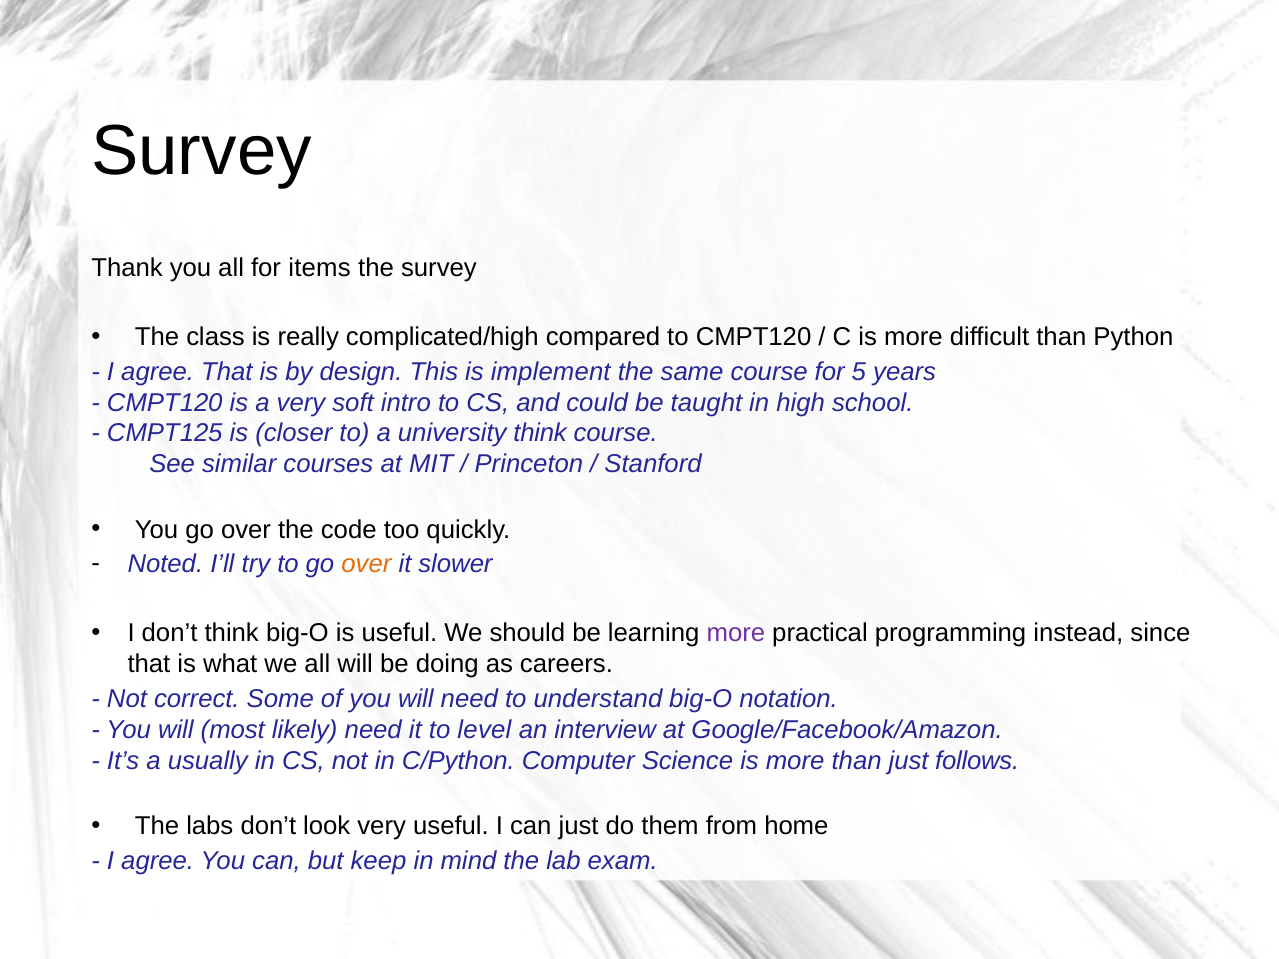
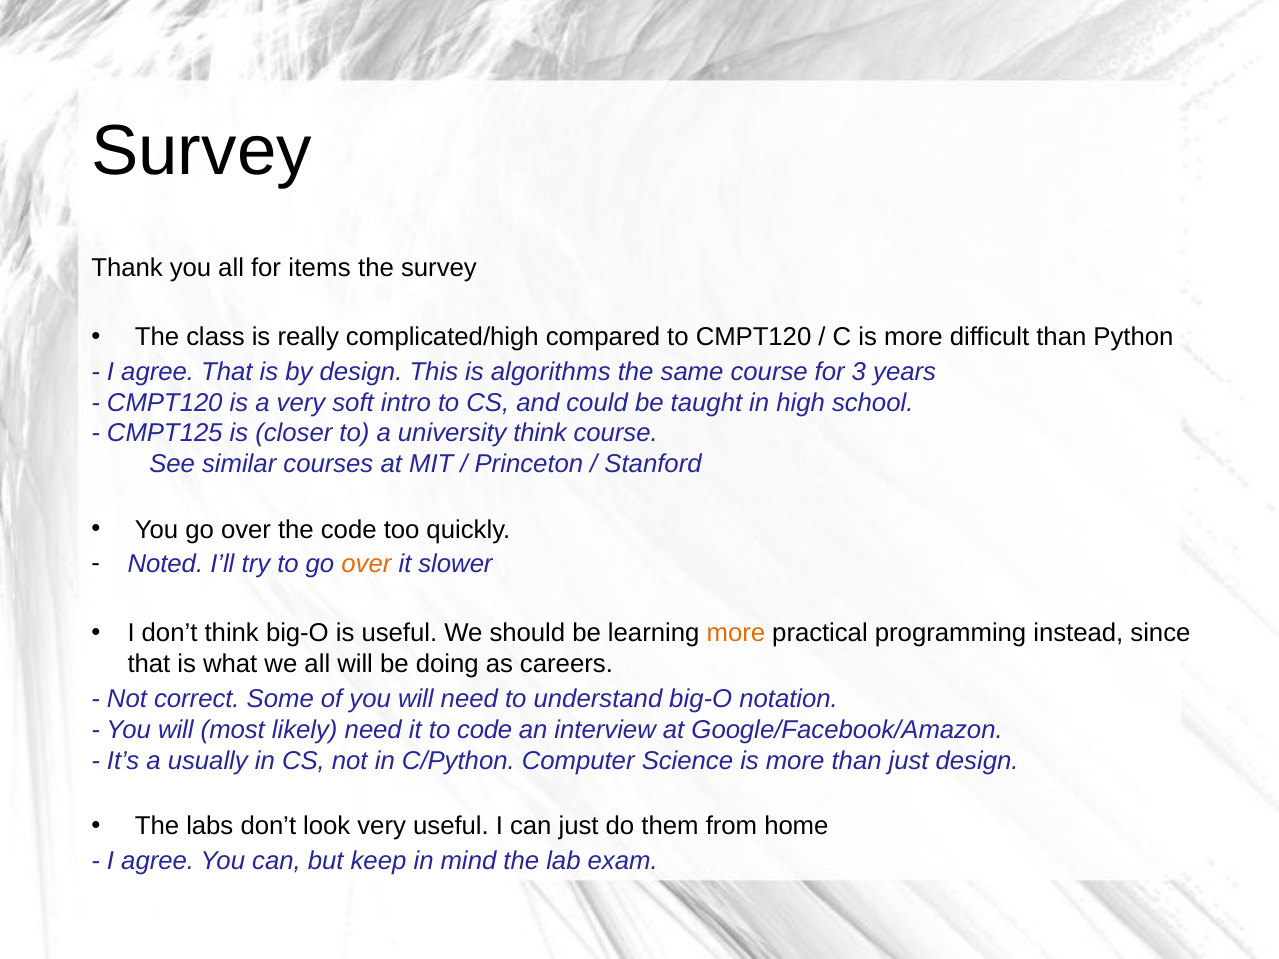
implement: implement -> algorithms (551, 372)
5: 5 -> 3 (859, 372)
more colour: purple -> orange (736, 634)
to level: level -> code (485, 730)
just follows: follows -> design (977, 761)
